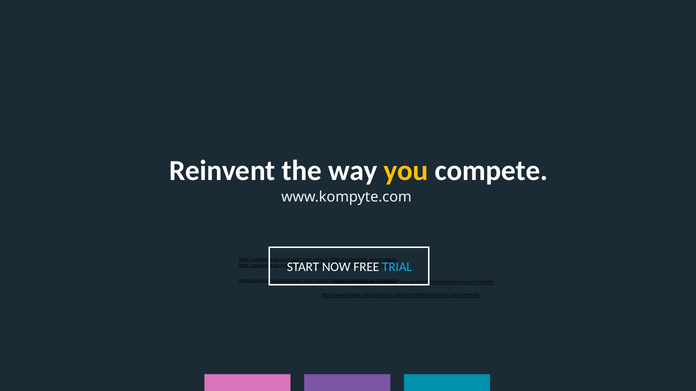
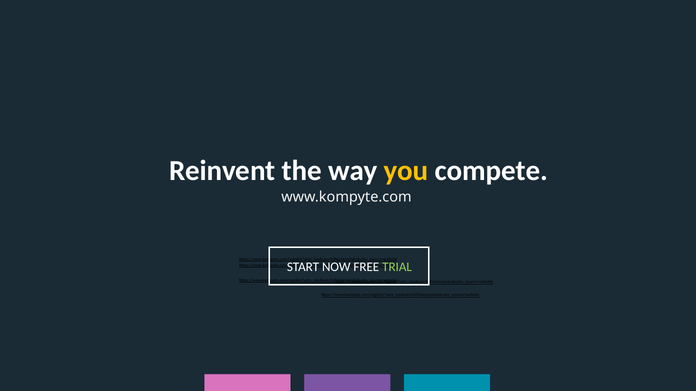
TRIAL colour: light blue -> light green (397, 267)
